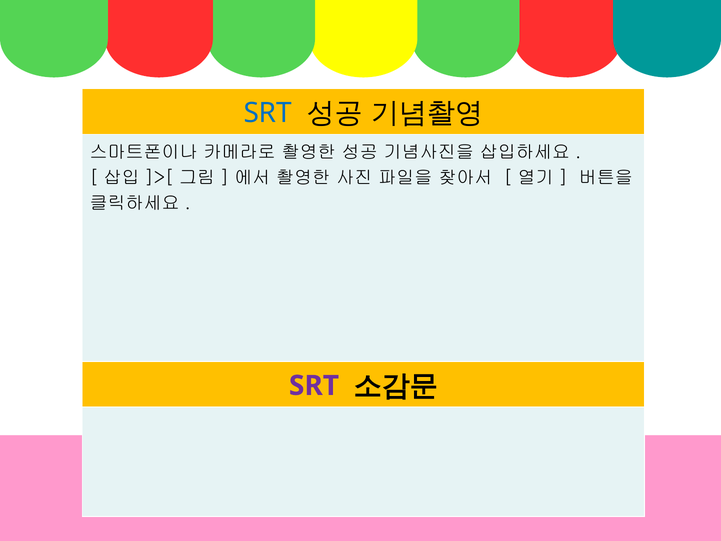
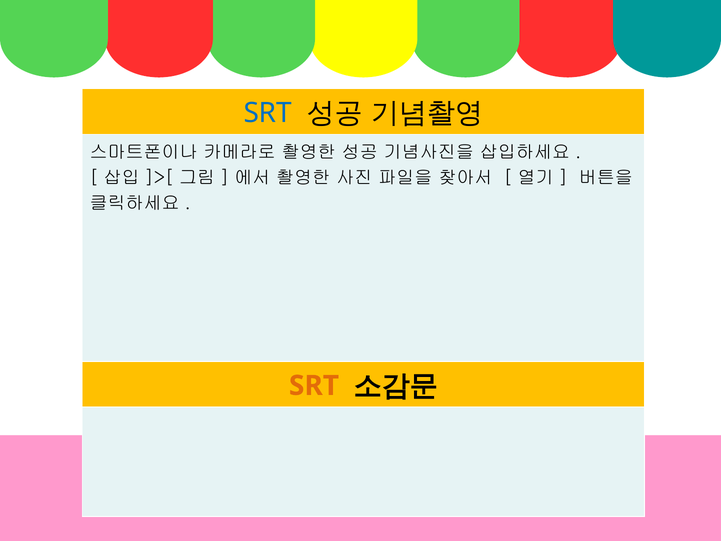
SRT colour: purple -> orange (314, 385)
